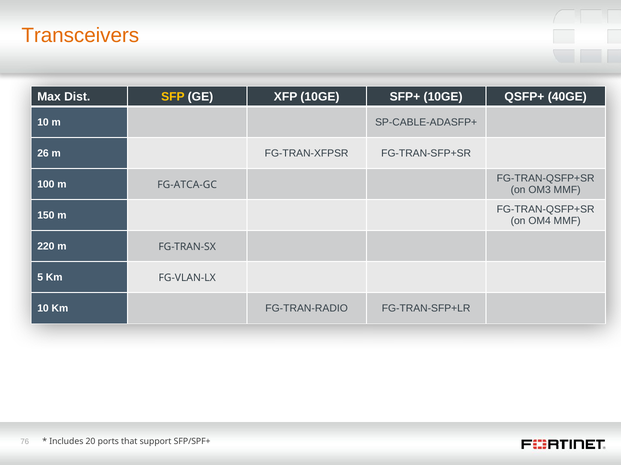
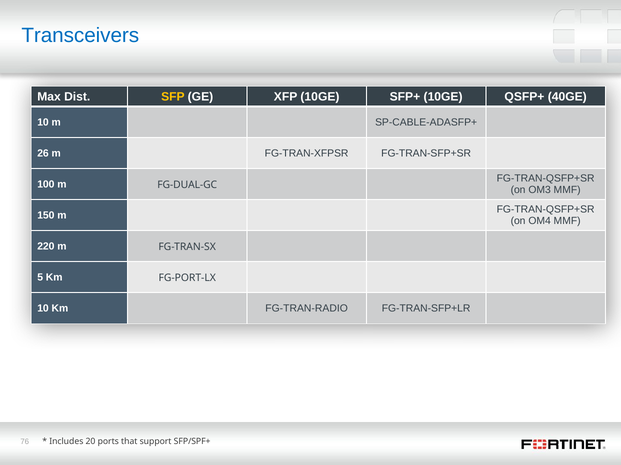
Transceivers colour: orange -> blue (80, 36)
FG-ATCA-GC: FG-ATCA-GC -> FG-DUAL-GC (187, 185)
FG-VLAN-LX: FG-VLAN-LX -> FG-PORT-LX (187, 278)
